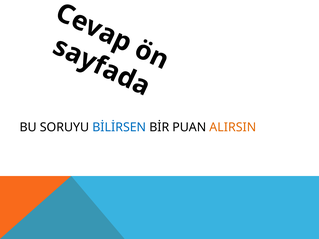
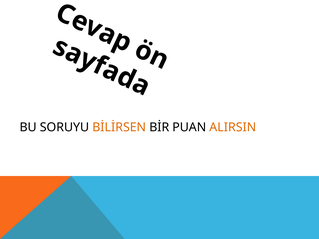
BİLİRSEN colour: blue -> orange (119, 128)
